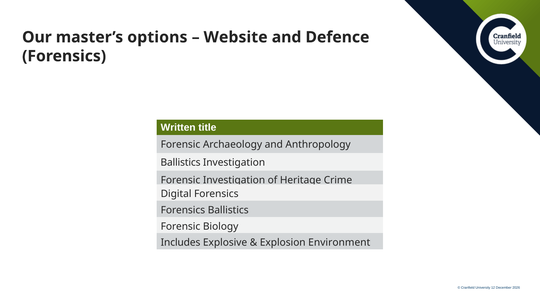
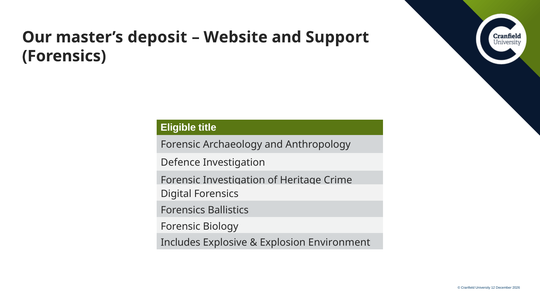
options: options -> deposit (157, 37)
Defence: Defence -> Support (337, 37)
Written: Written -> Eligible (178, 127)
Ballistics: Ballistics -> Defence (180, 162)
